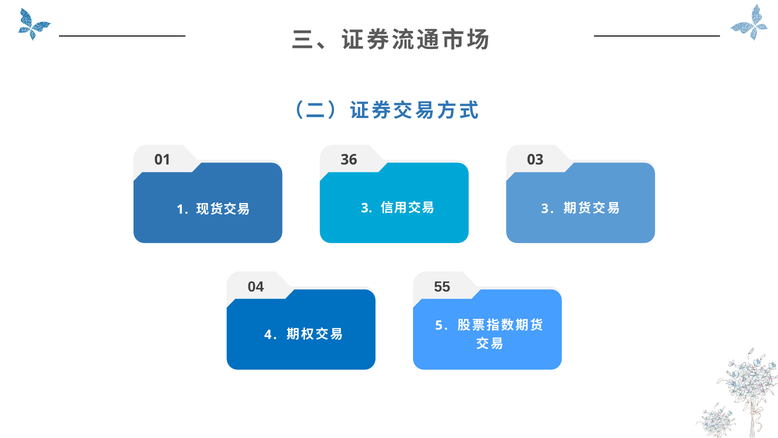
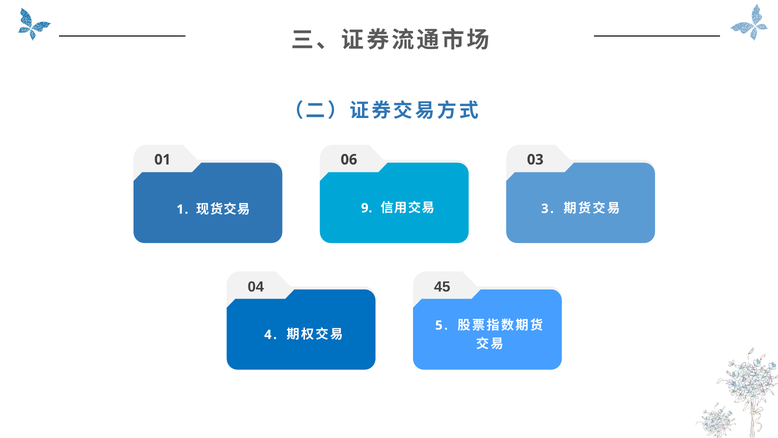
36: 36 -> 06 (349, 160)
3: 3 -> 9 (367, 208)
55: 55 -> 45 (442, 287)
